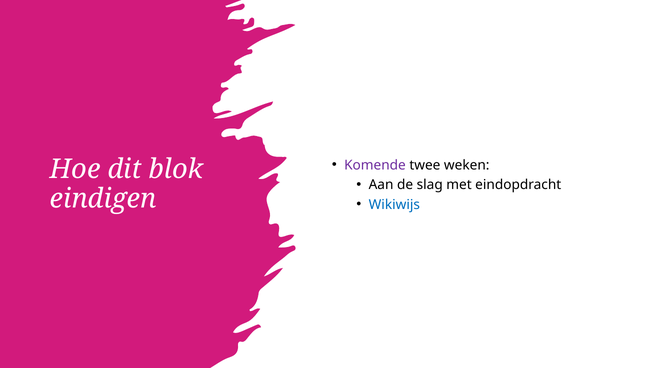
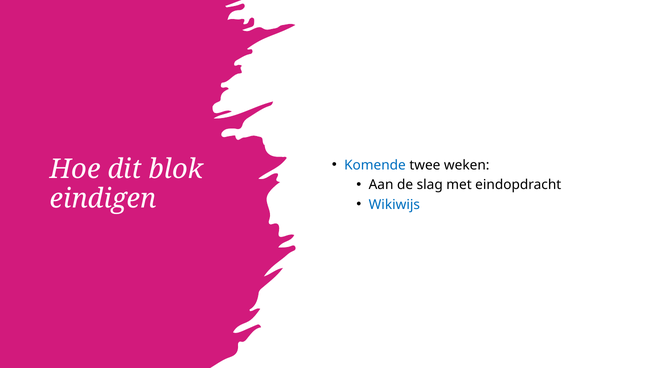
Komende colour: purple -> blue (375, 165)
